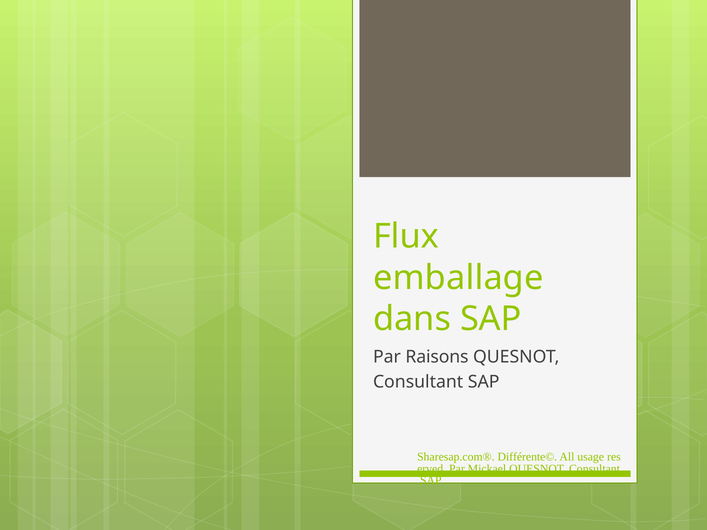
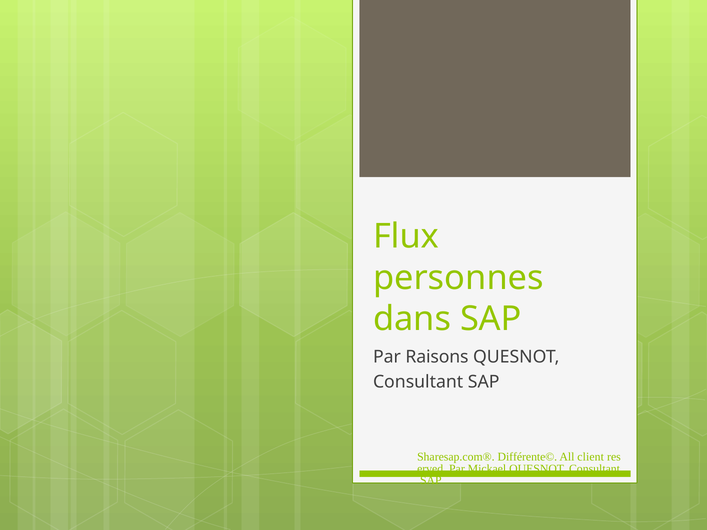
emballage: emballage -> personnes (458, 278)
usage: usage -> client (591, 457)
